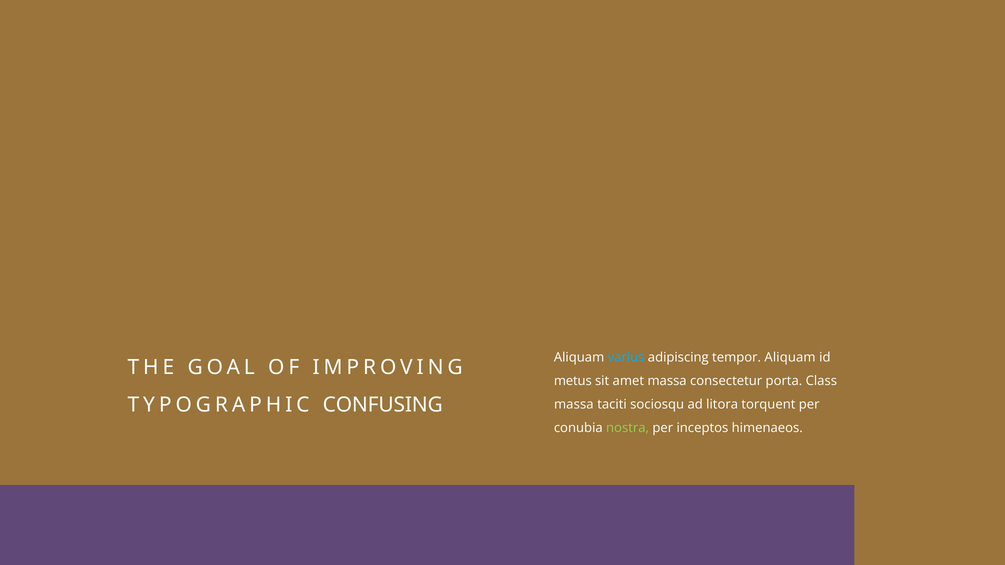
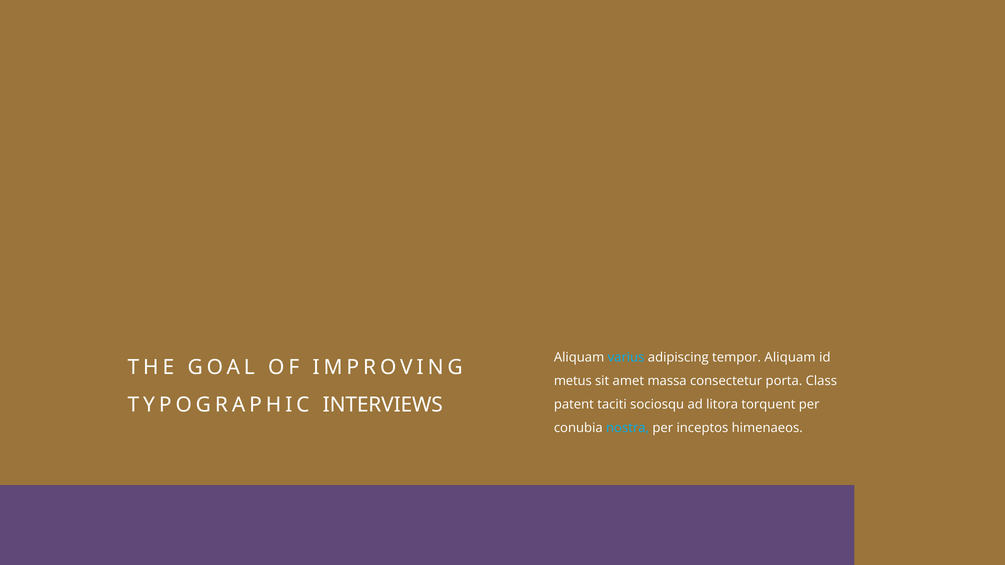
CONFUSING: CONFUSING -> INTERVIEWS (383, 405)
massa: massa -> patent (574, 405)
nostra colour: light green -> light blue (628, 428)
